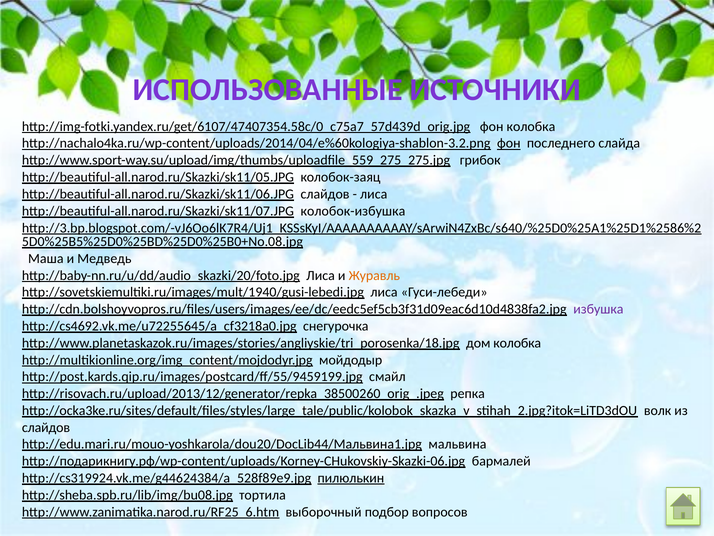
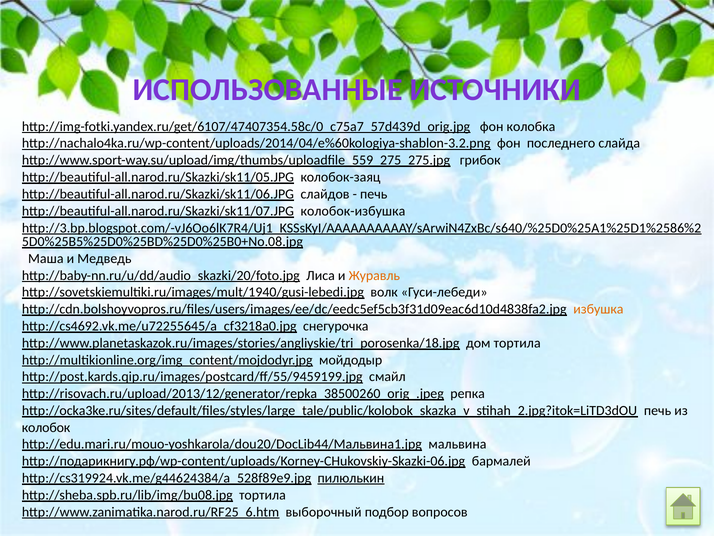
фон underline: present -> none (509, 143)
лиса: лиса -> печь (374, 194)
http://sovetskiemultiki.ru/images/mult/1940/gusi-lebedi.jpg лиса: лиса -> волк (384, 292)
избушка colour: purple -> orange (598, 309)
дом колобка: колобка -> тортила (517, 343)
волк: волк -> печь (658, 410)
слайдов: слайдов -> колобок (46, 427)
